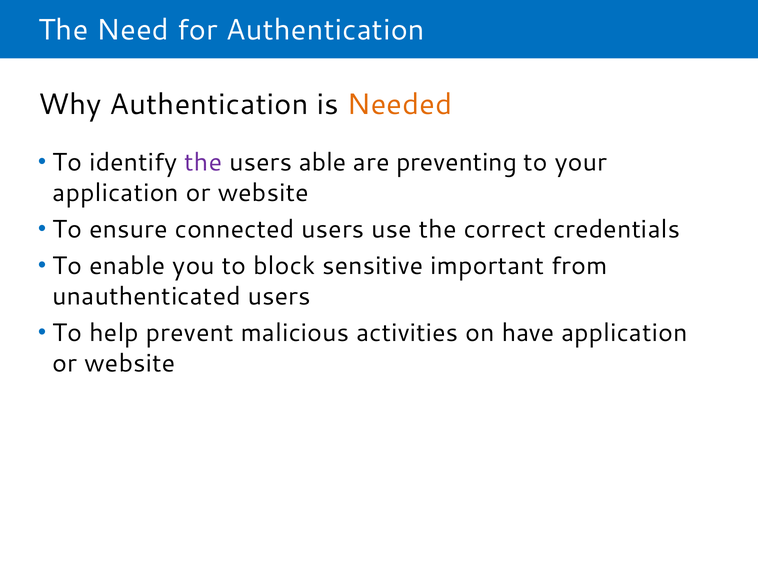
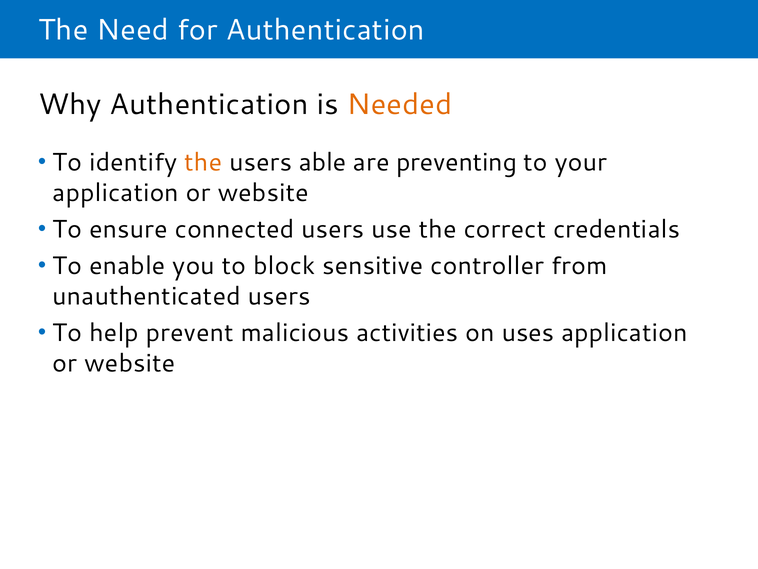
the colour: purple -> orange (203, 162)
important: important -> controller (487, 266)
have: have -> uses (528, 333)
